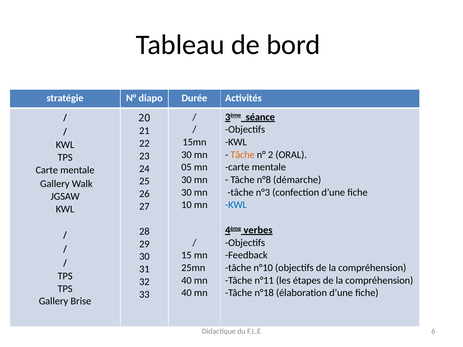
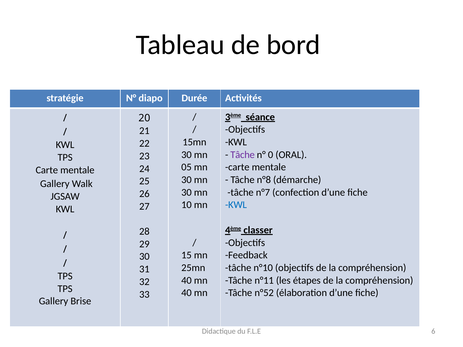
Tâche colour: orange -> purple (243, 155)
2: 2 -> 0 (271, 155)
n°3: n°3 -> n°7 (263, 193)
verbes: verbes -> classer (258, 230)
n°18: n°18 -> n°52 (264, 293)
